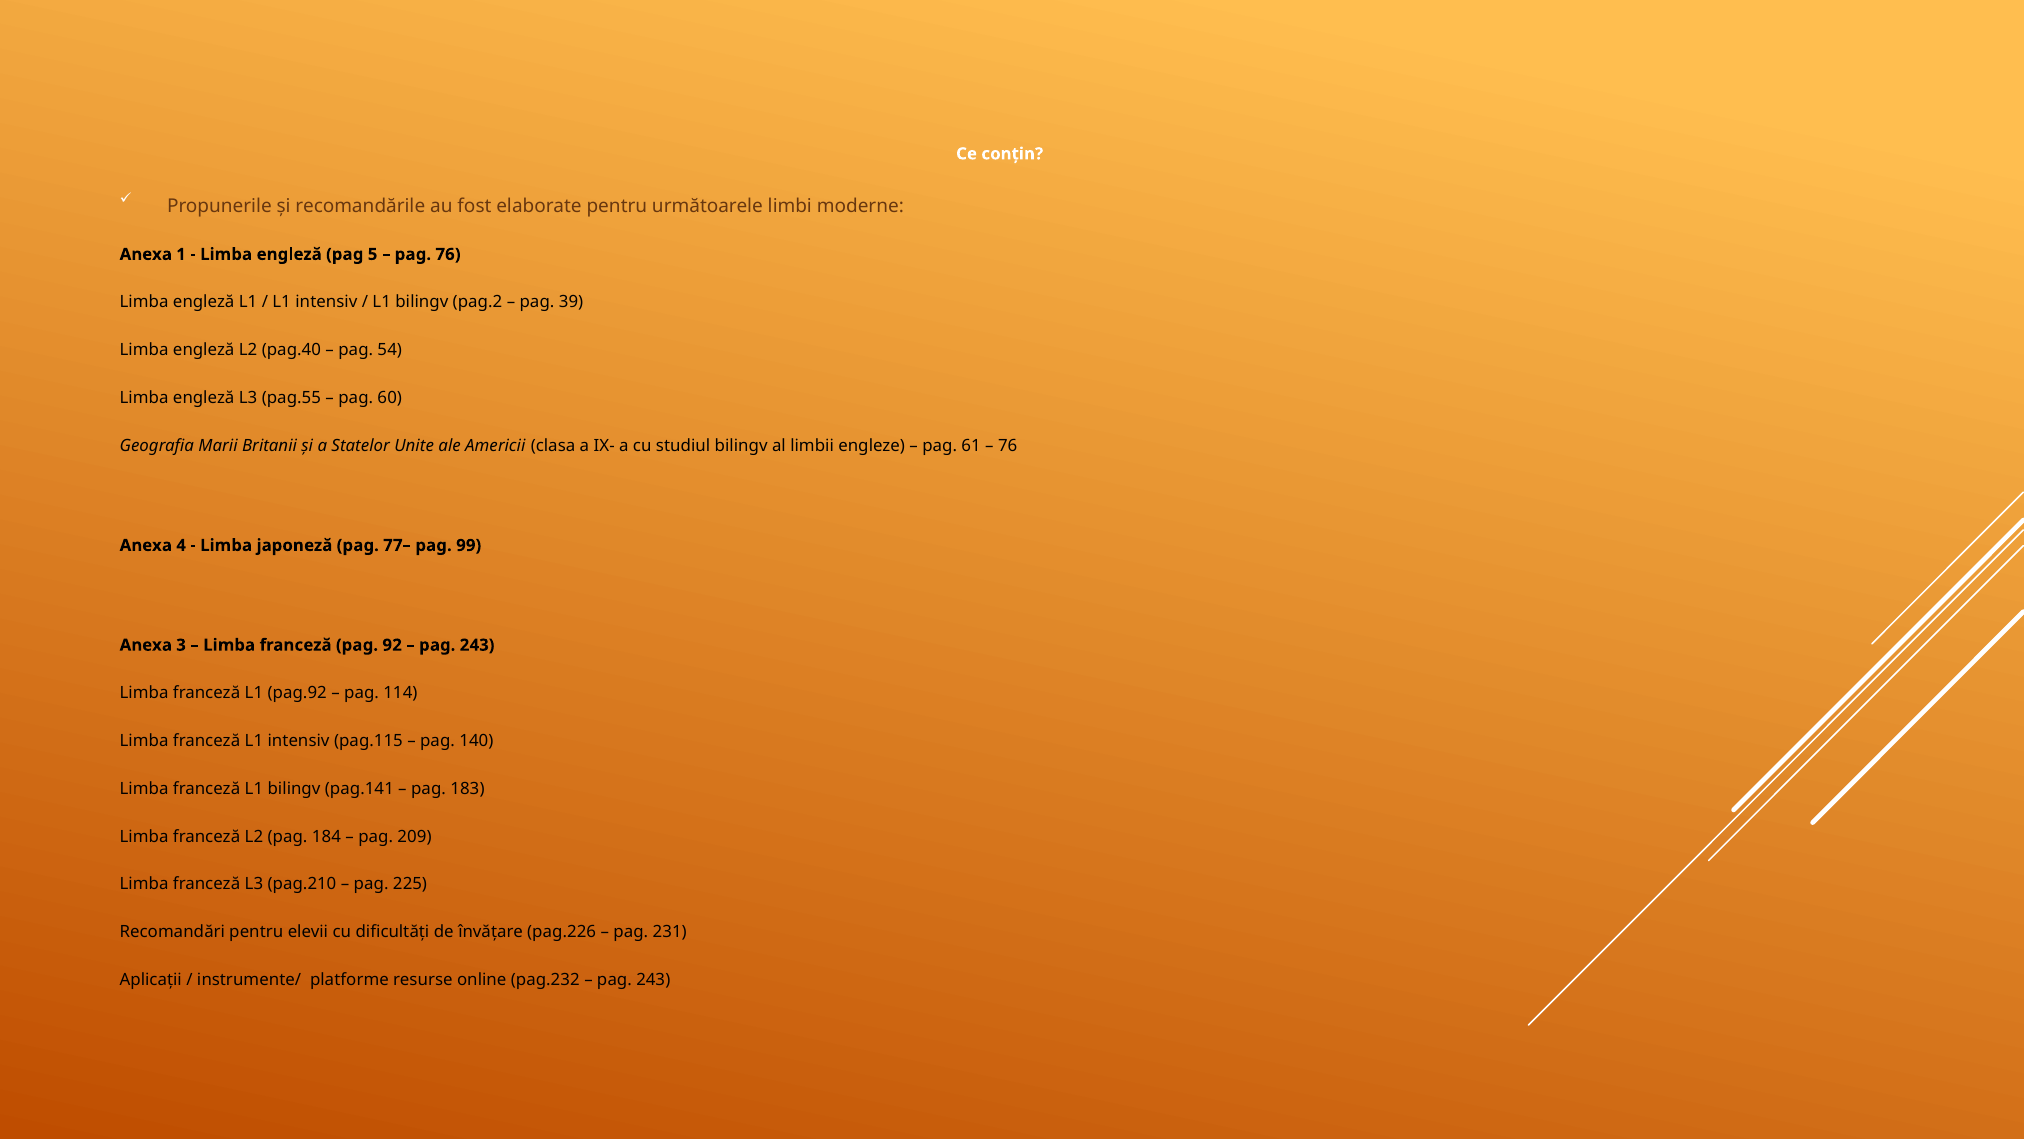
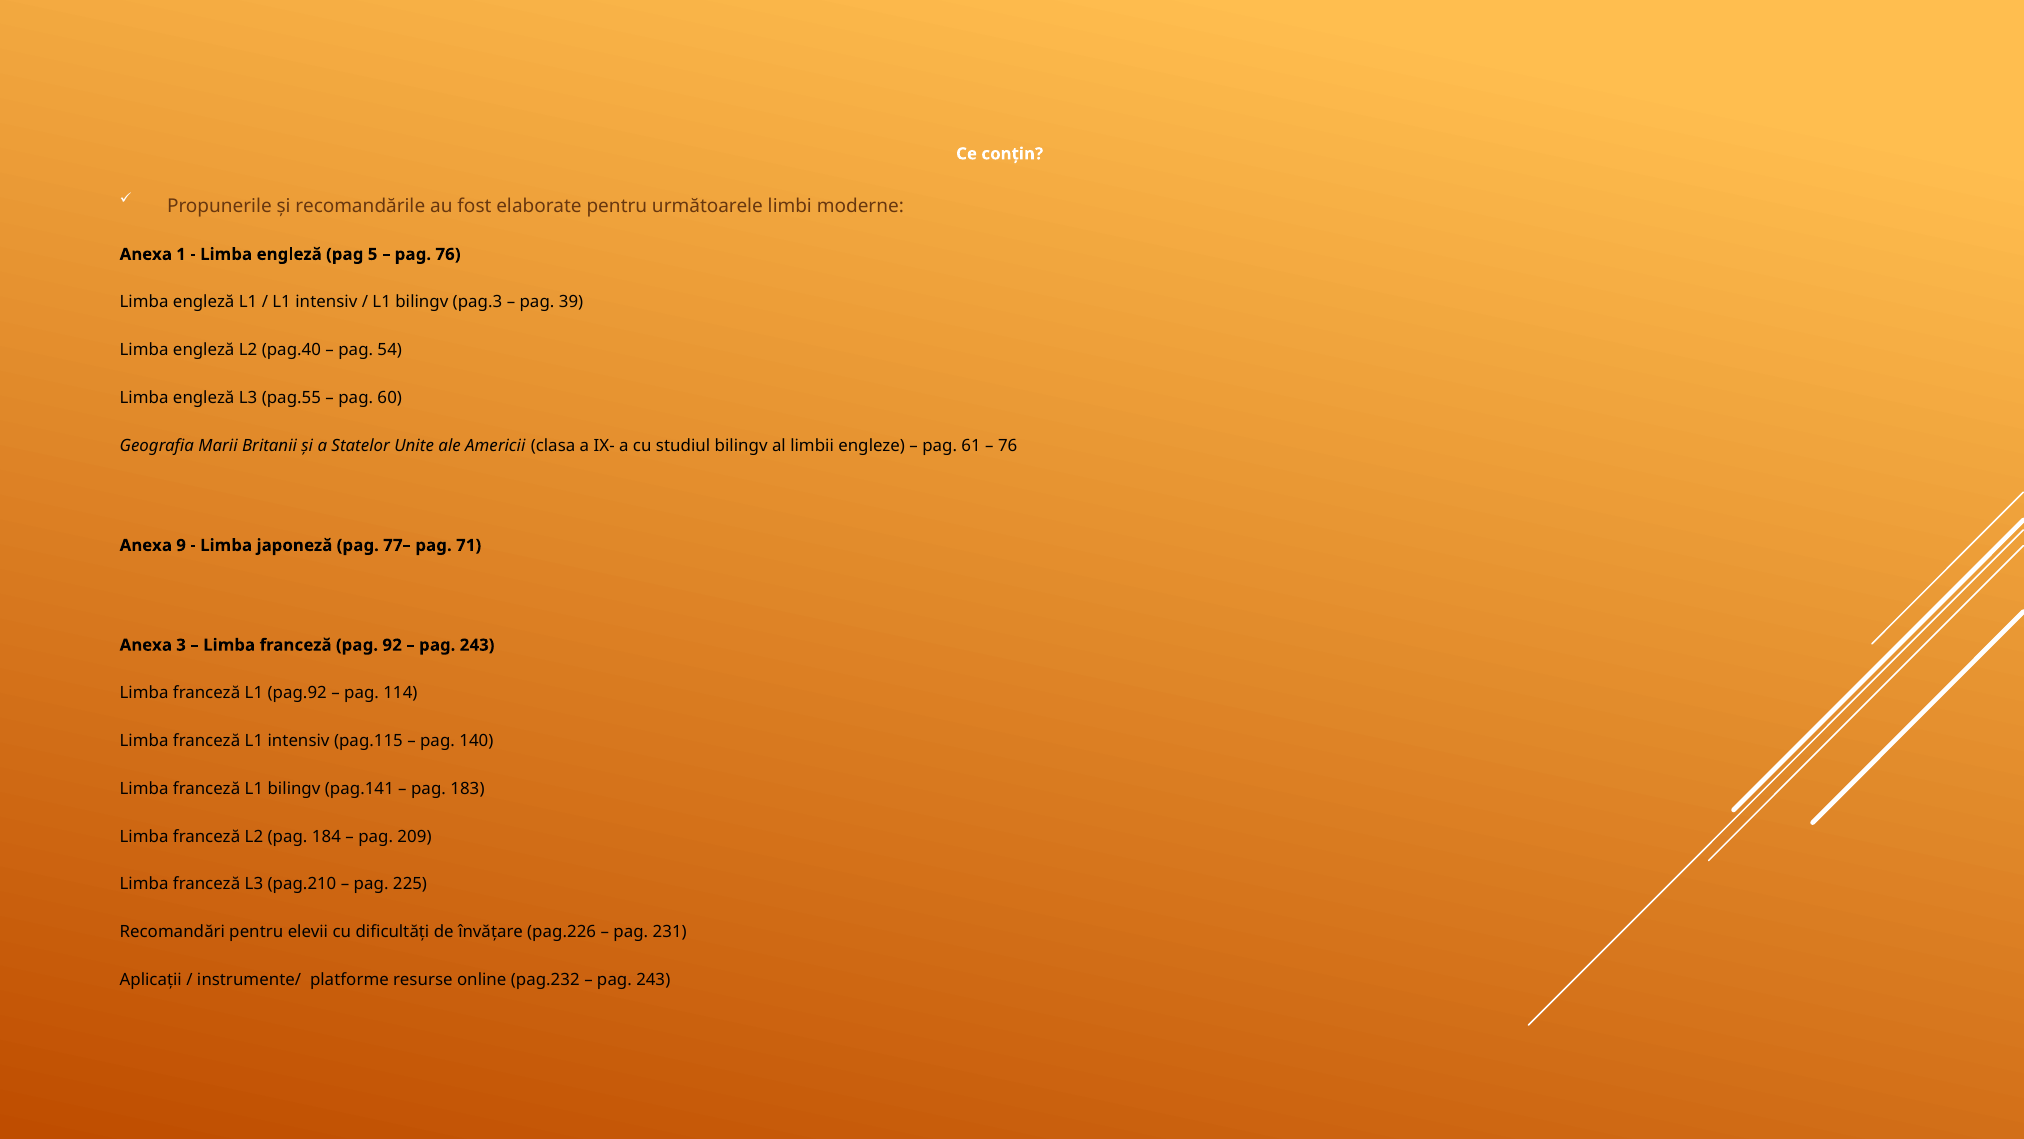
pag.2: pag.2 -> pag.3 (477, 302)
4: 4 -> 9 (181, 545)
99: 99 -> 71 (469, 545)
